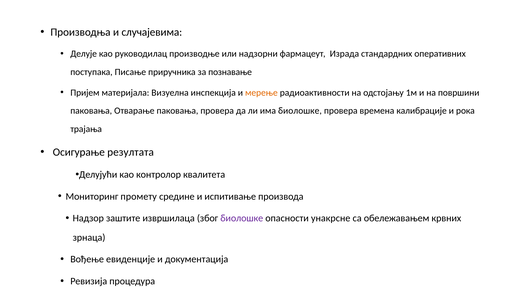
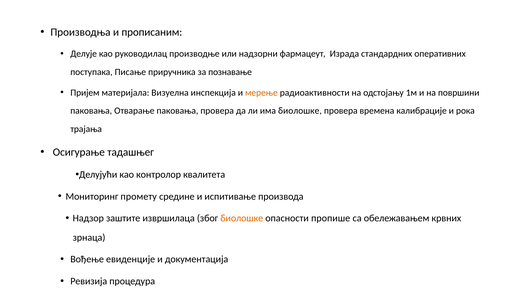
случајевима: случајевима -> прописаним (152, 32)
резултатa: резултатa -> тадашњег (131, 152)
биолошке colour: purple -> orange (242, 218)
унакрсне: унакрсне -> пропише (331, 218)
